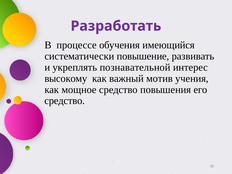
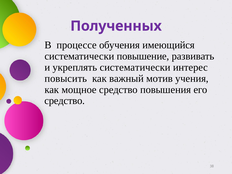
Разработать: Разработать -> Полученных (116, 26)
укреплять познавательной: познавательной -> систематически (135, 67)
высокому: высокому -> повысить (66, 78)
